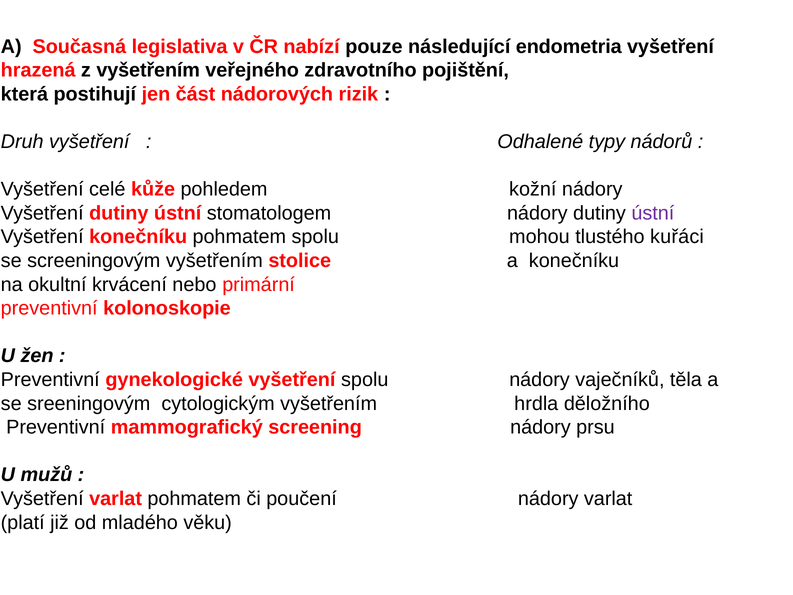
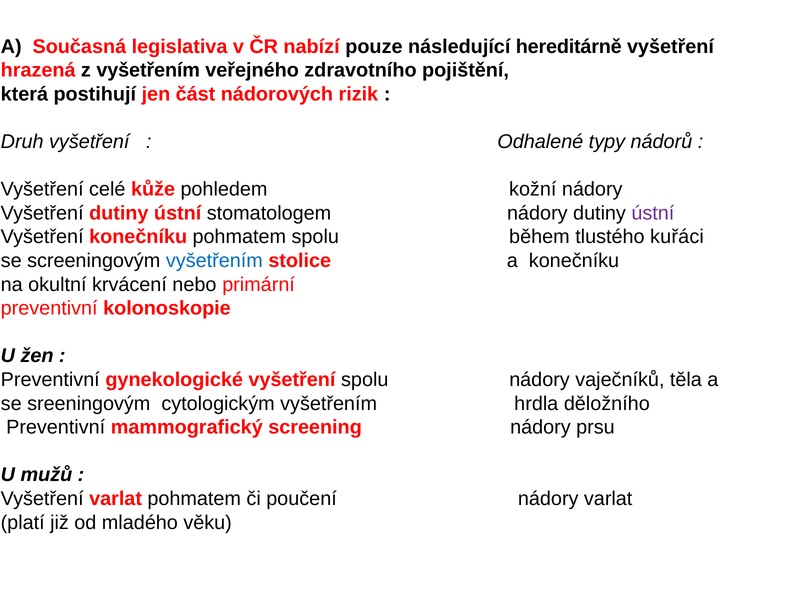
endometria: endometria -> hereditárně (569, 46)
mohou: mohou -> během (539, 237)
vyšetřením colour: black -> blue (214, 261)
